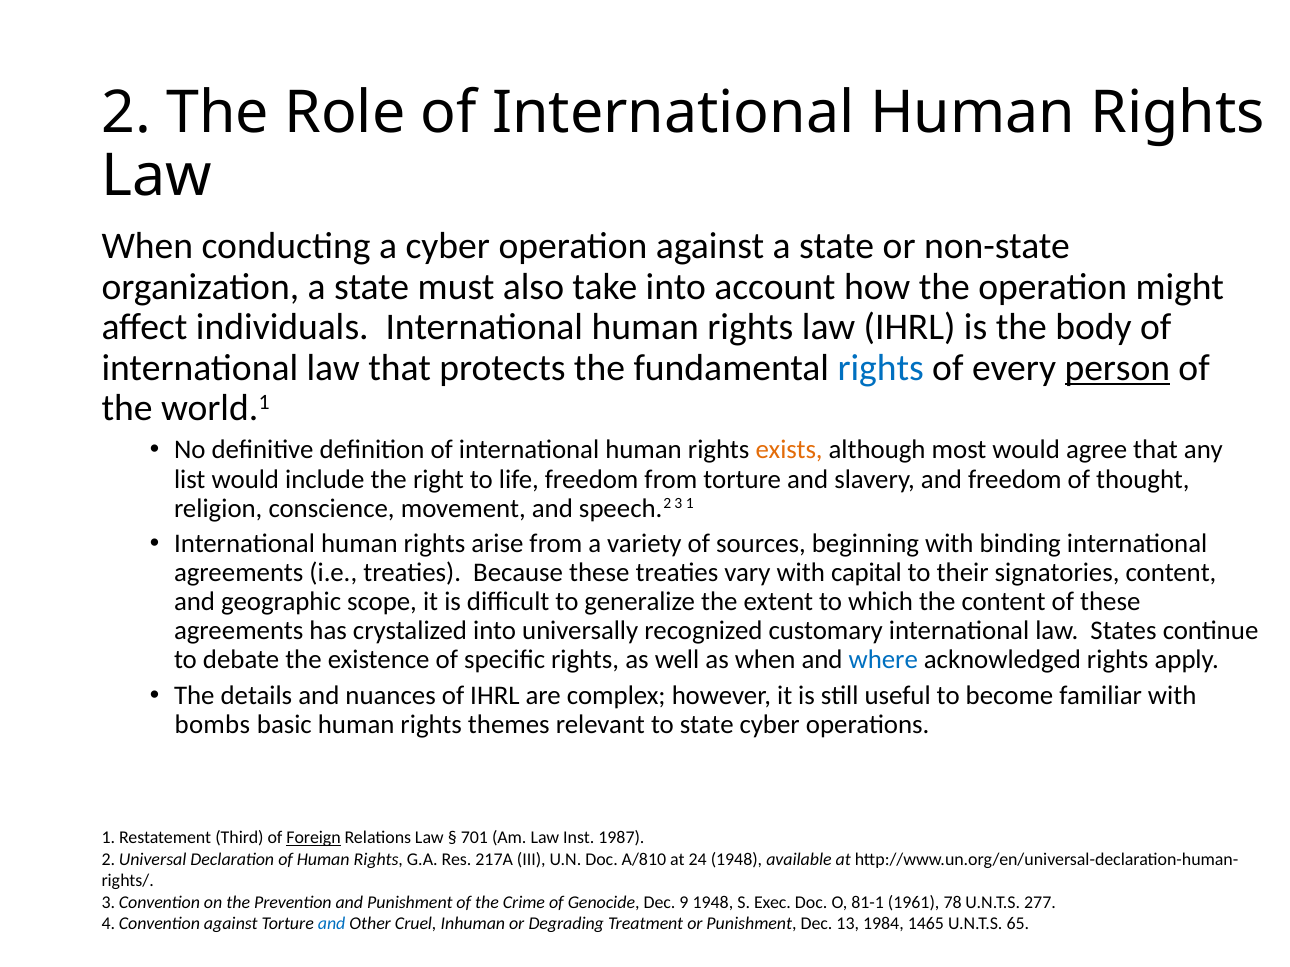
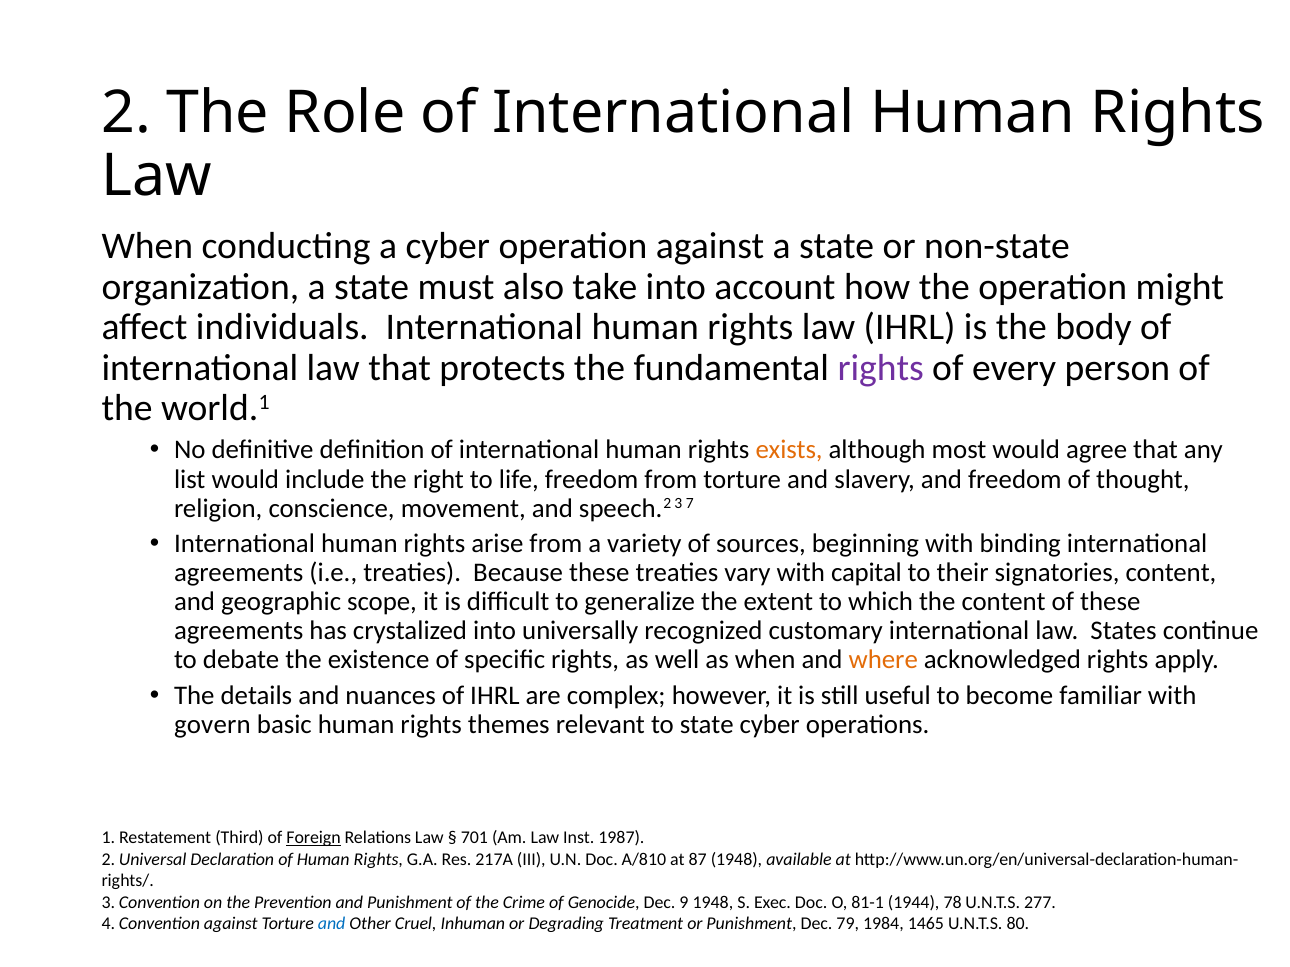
rights colour: blue -> purple (881, 368)
person underline: present -> none (1117, 368)
3 1: 1 -> 7 (690, 504)
where colour: blue -> orange (883, 660)
bombs: bombs -> govern (212, 725)
24: 24 -> 87 (698, 860)
1961: 1961 -> 1944 (914, 903)
13: 13 -> 79 (848, 924)
65: 65 -> 80 (1018, 924)
